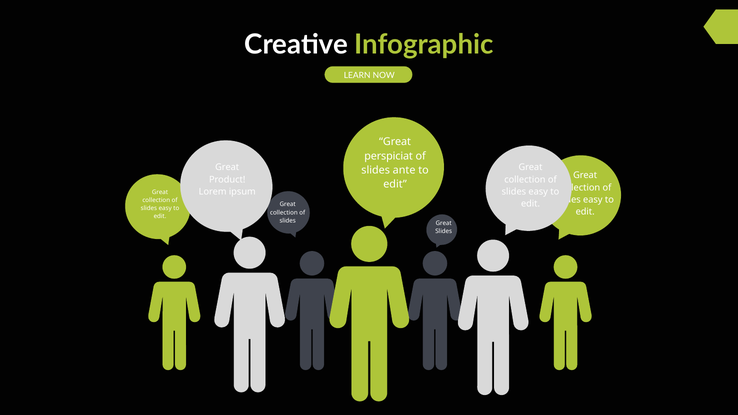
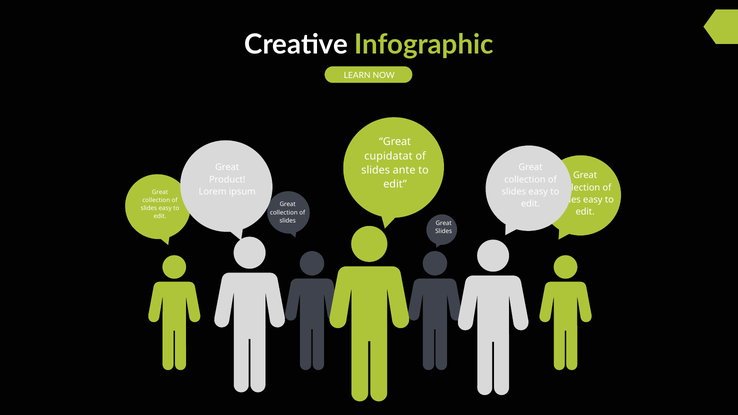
perspiciat: perspiciat -> cupidatat (388, 156)
